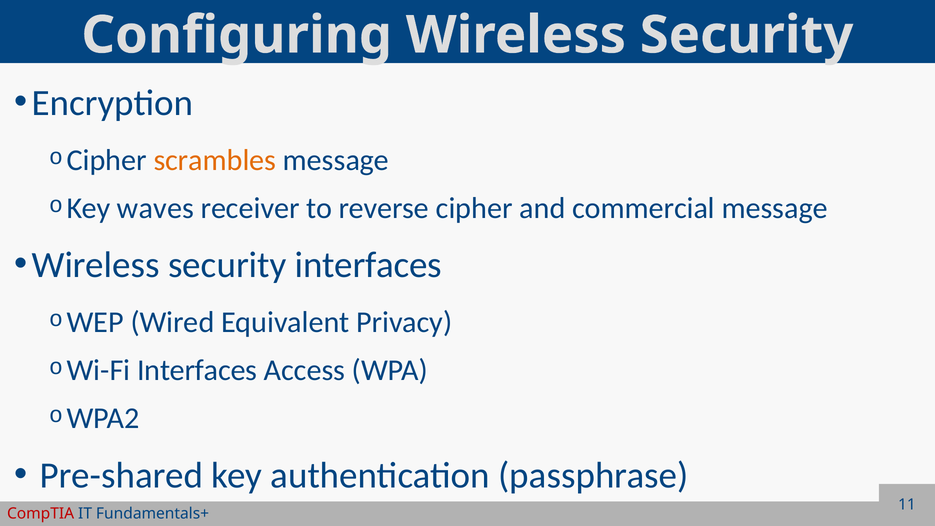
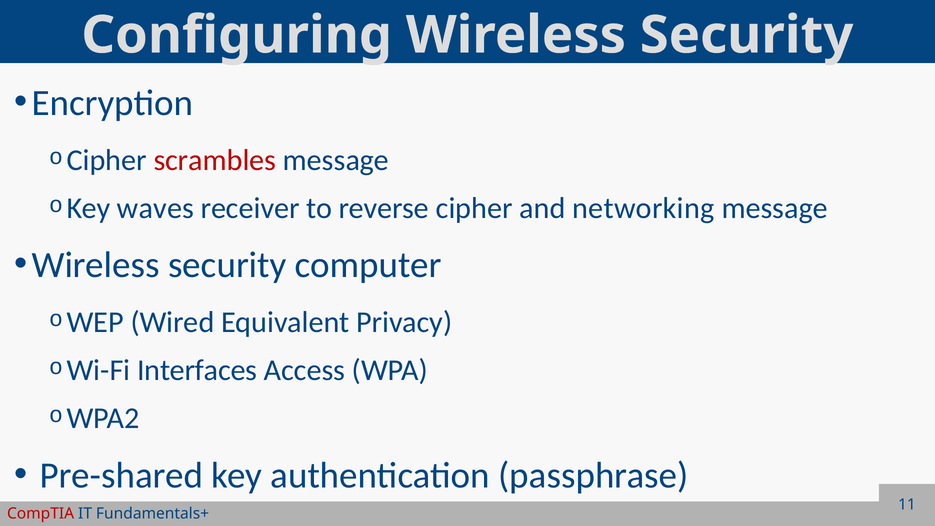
scrambles colour: orange -> red (215, 160)
commercial: commercial -> networking (643, 208)
security interfaces: interfaces -> computer (368, 265)
